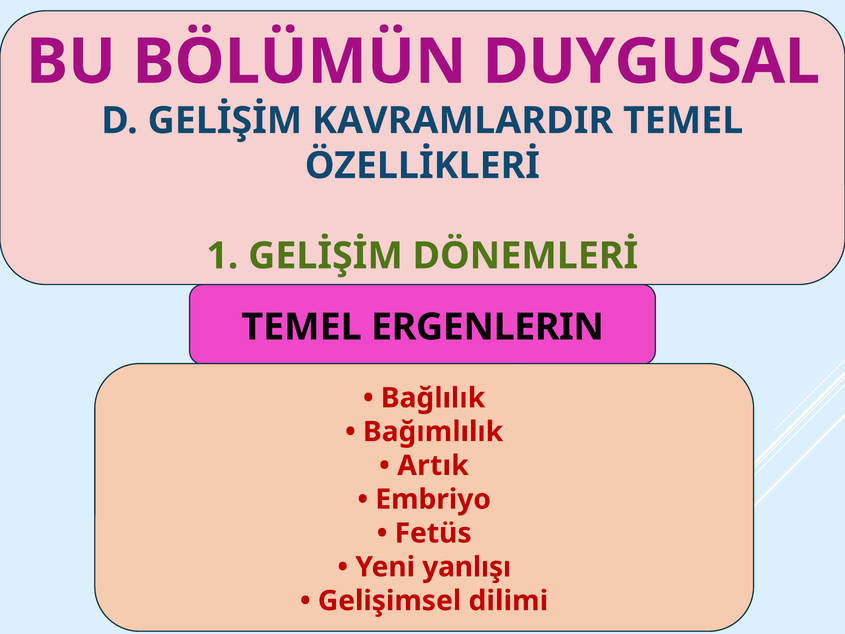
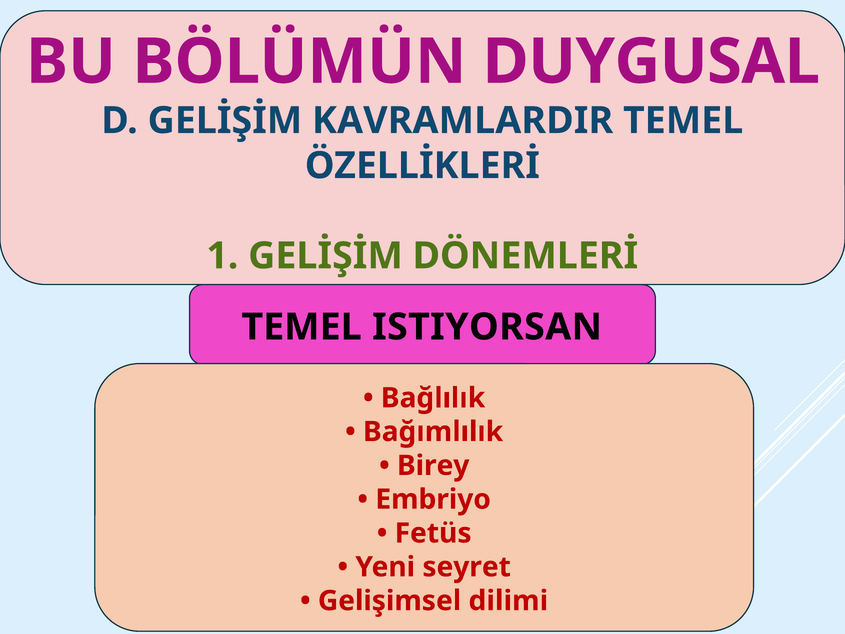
ERGENLERIN: ERGENLERIN -> ISTIYORSAN (487, 327)
Artık: Artık -> Birey (433, 465)
yanlışı: yanlışı -> seyret (467, 567)
